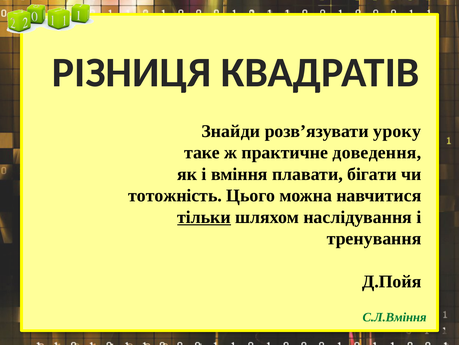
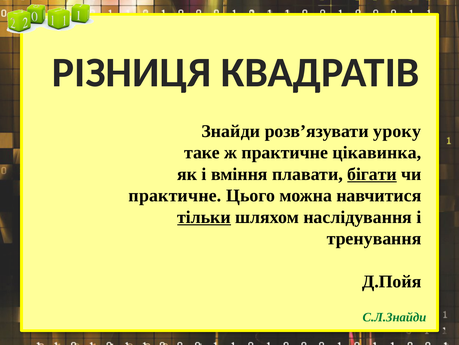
доведення: доведення -> цікавинка (377, 152)
бігати underline: none -> present (372, 174)
тотожність: тотожність -> практичне (175, 195)
С.Л.Вміння: С.Л.Вміння -> С.Л.Знайди (394, 317)
